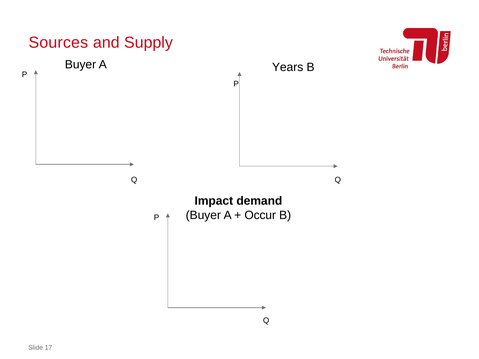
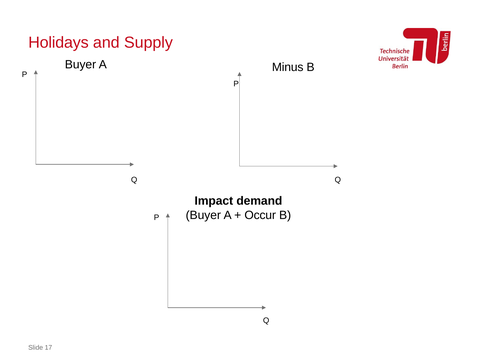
Sources: Sources -> Holidays (58, 43)
Years: Years -> Minus (288, 67)
